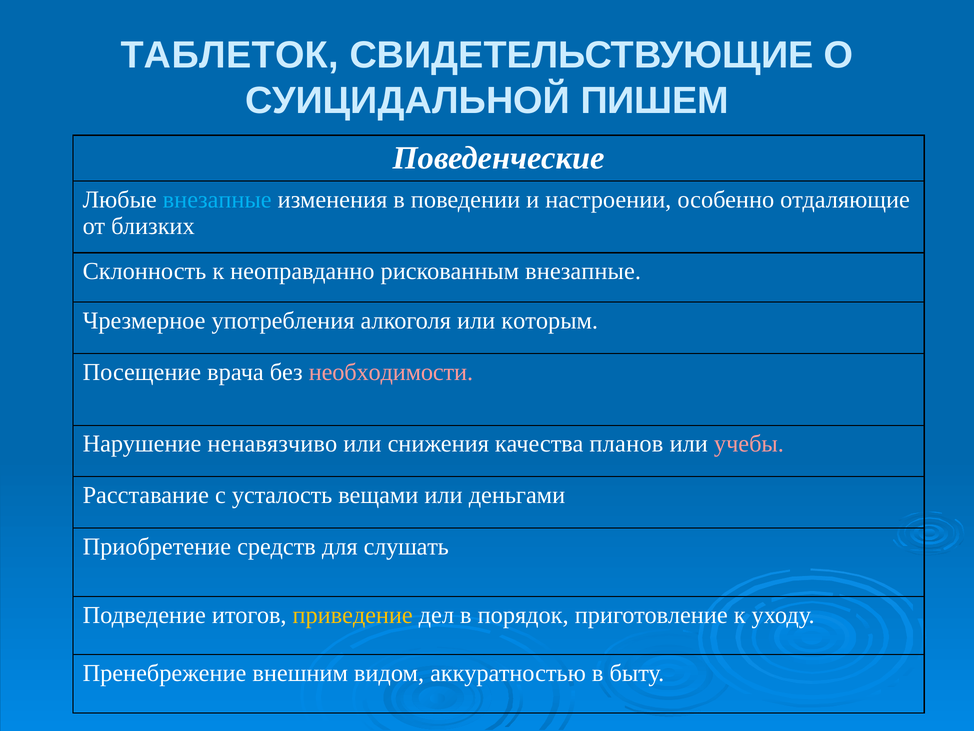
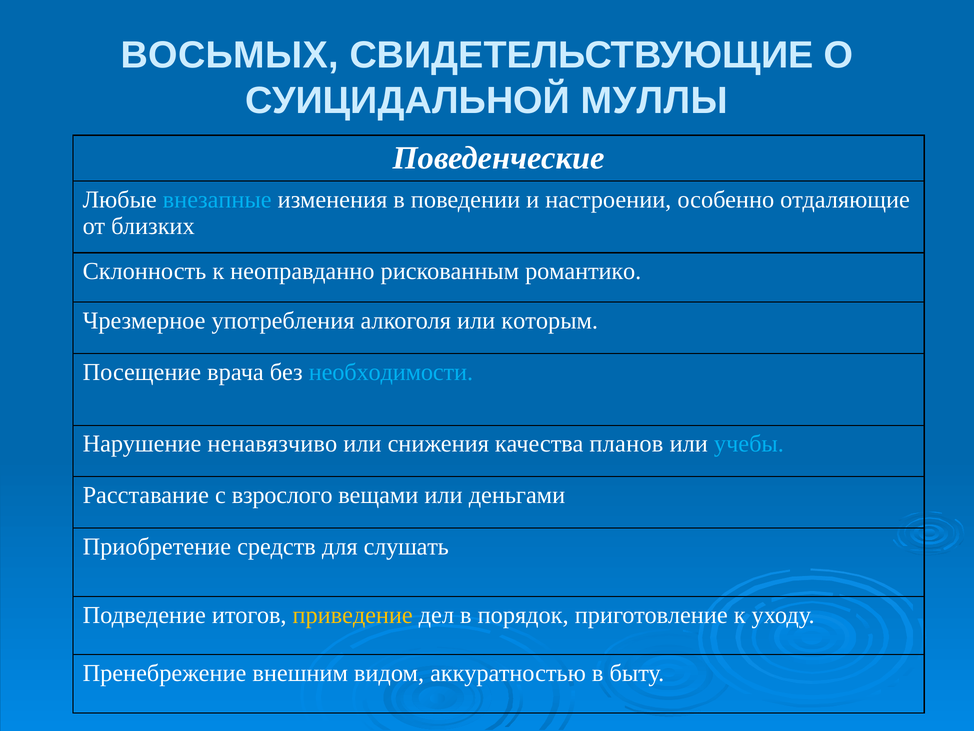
ТАБЛЕТОК: ТАБЛЕТОК -> ВОСЬМЫХ (230, 55)
ПИШЕМ: ПИШЕМ -> МУЛЛЫ (654, 101)
рискованным внезапные: внезапные -> романтико (583, 271)
необходимости colour: pink -> light blue (391, 372)
учебы colour: pink -> light blue (749, 444)
усталость: усталость -> взрослого (282, 495)
